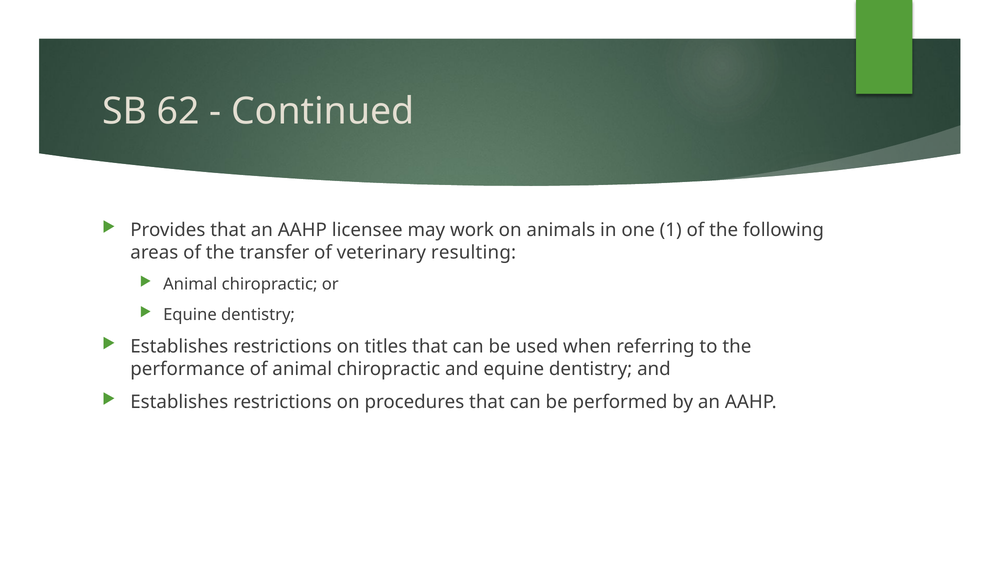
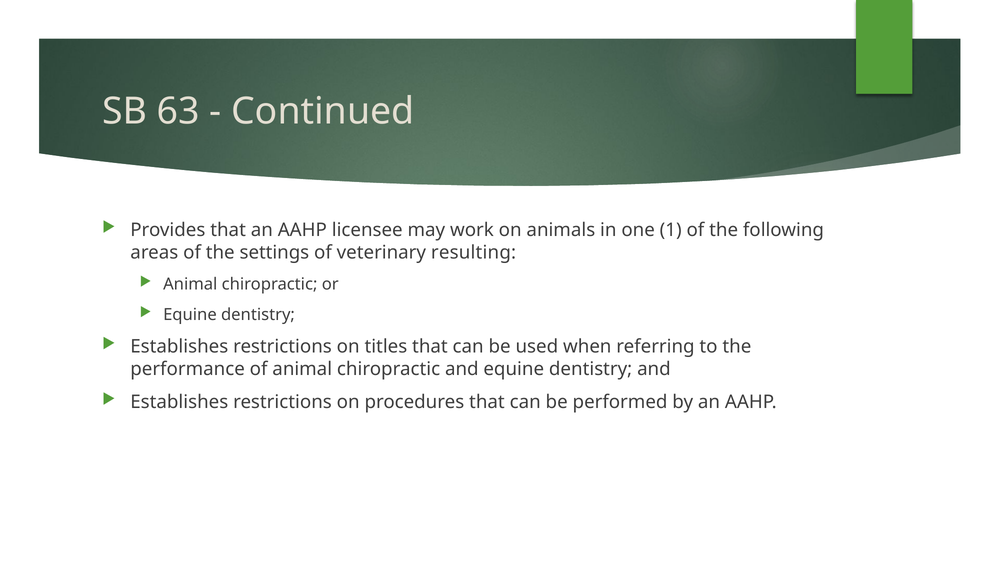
62: 62 -> 63 (178, 111)
transfer: transfer -> settings (274, 252)
